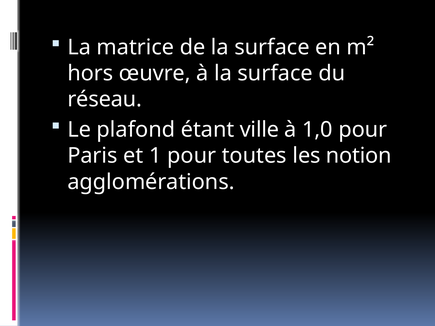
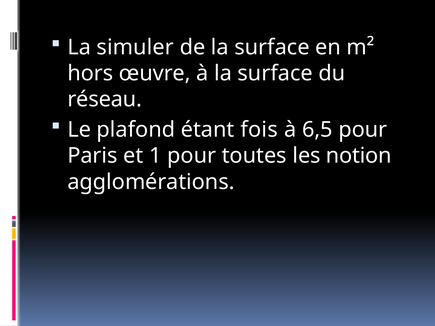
matrice: matrice -> simuler (135, 47)
ville: ville -> fois (259, 130)
1,0: 1,0 -> 6,5 (317, 130)
